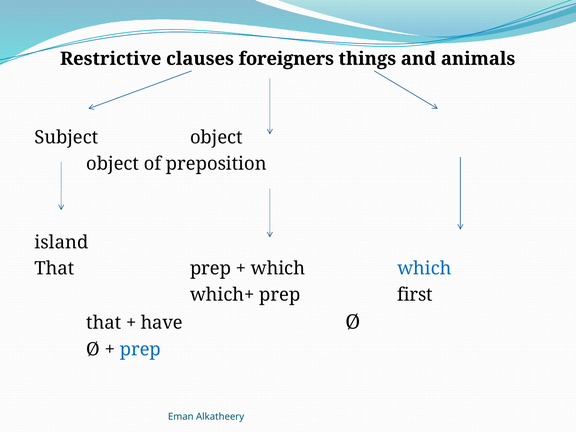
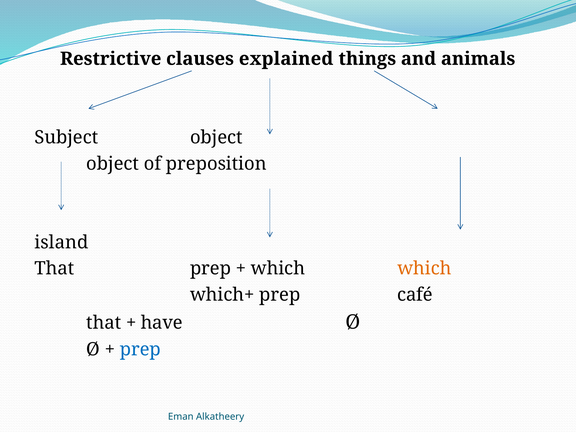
foreigners: foreigners -> explained (286, 59)
which colour: blue -> orange (424, 269)
first: first -> café (415, 295)
